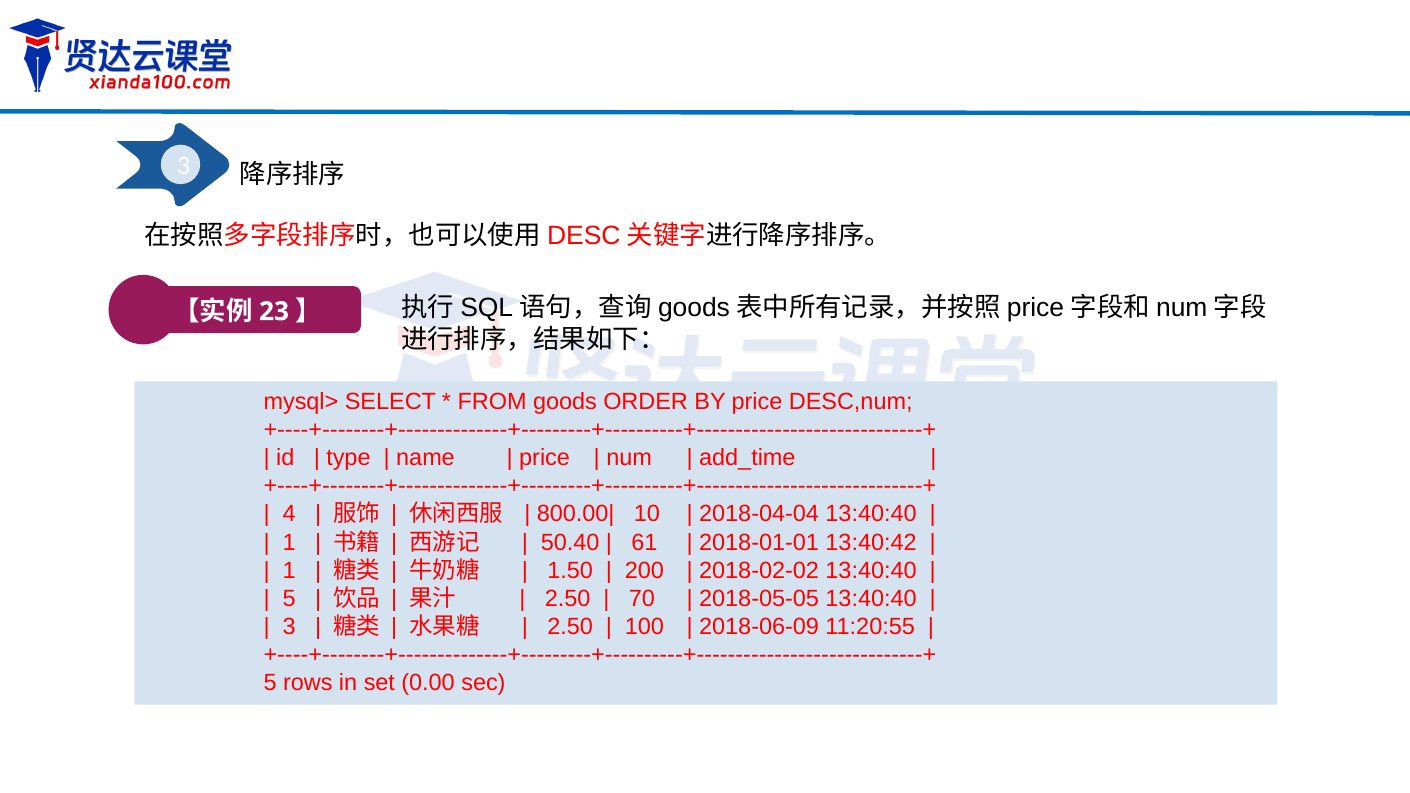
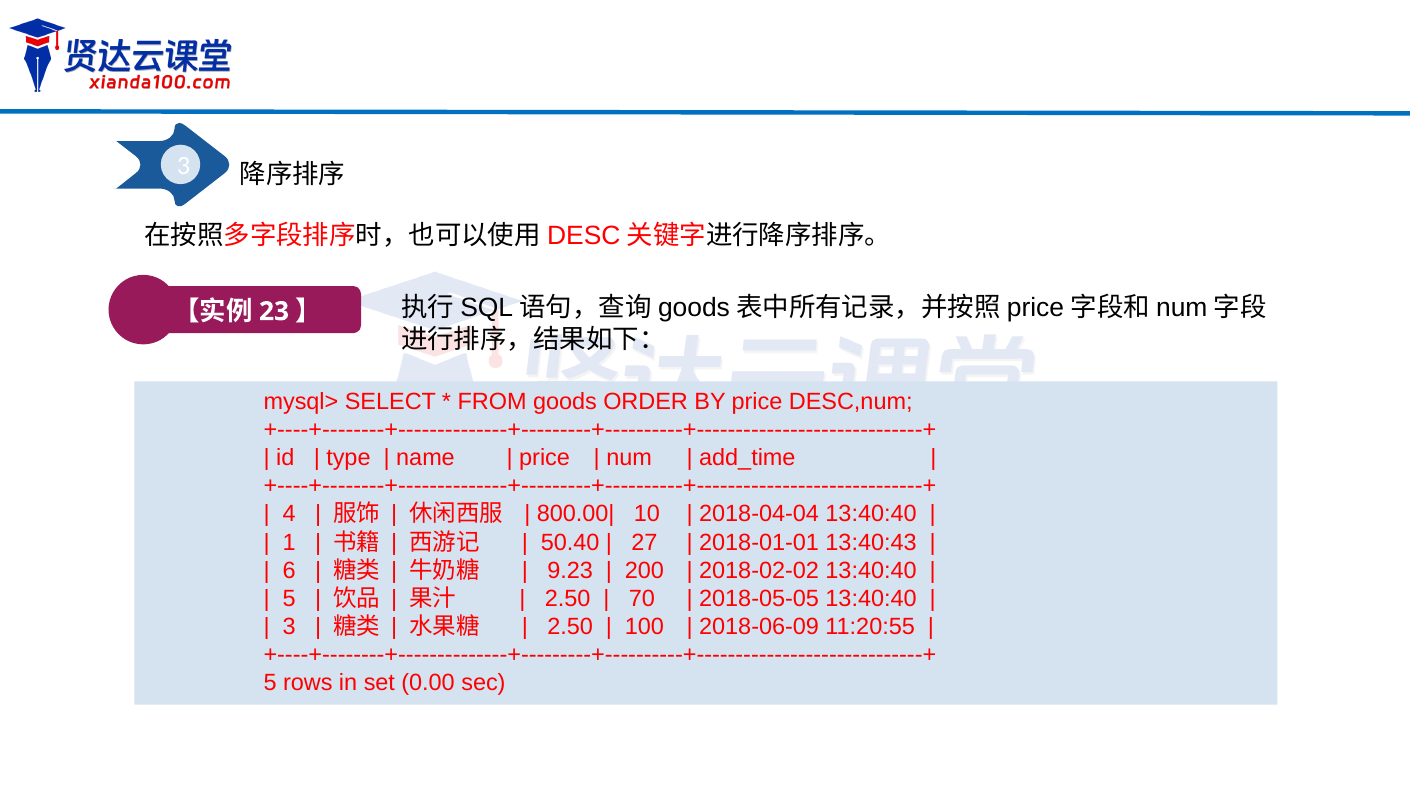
61: 61 -> 27 (644, 542)
13:40:42: 13:40:42 -> 13:40:43 (871, 542)
1: 1 -> 6 (289, 571)
1.50: 1.50 -> 9.23 (570, 571)
